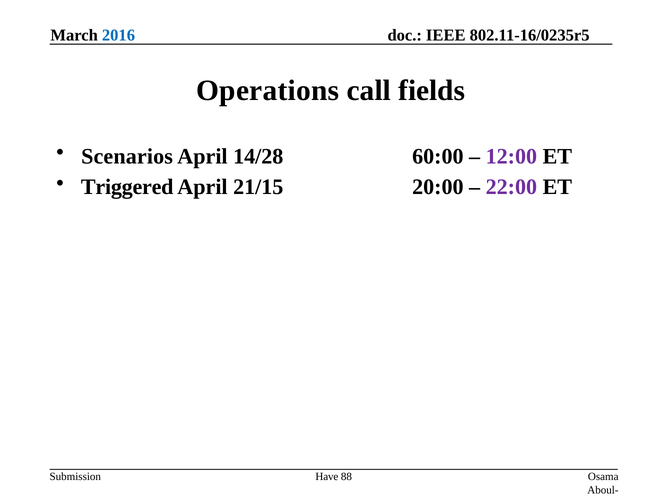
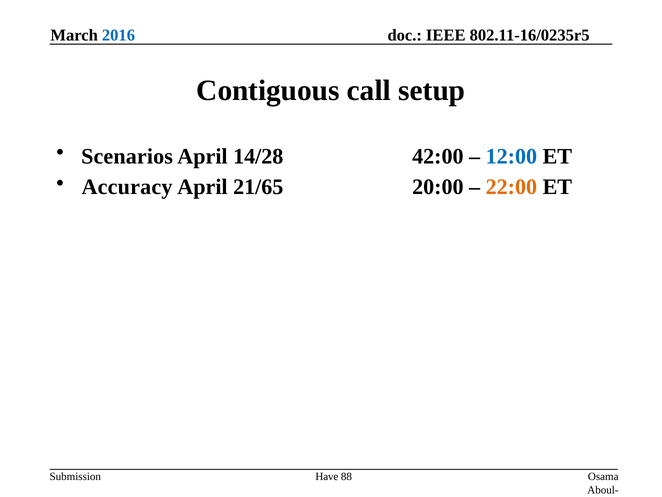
Operations: Operations -> Contiguous (268, 90)
fields: fields -> setup (432, 90)
60:00: 60:00 -> 42:00 (438, 156)
12:00 colour: purple -> blue (511, 156)
Triggered: Triggered -> Accuracy (127, 187)
21/15: 21/15 -> 21/65 (258, 187)
22:00 colour: purple -> orange (511, 187)
